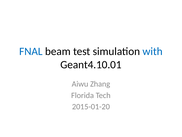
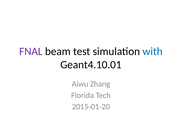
FNAL colour: blue -> purple (31, 51)
